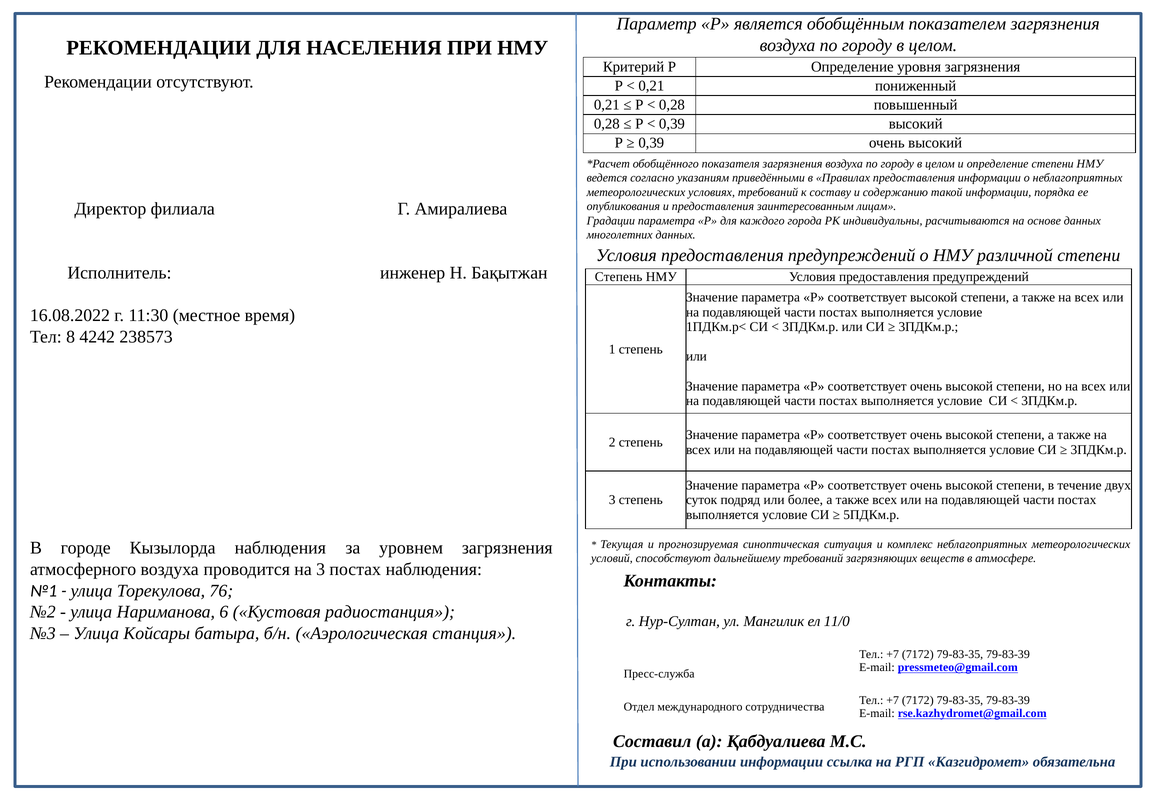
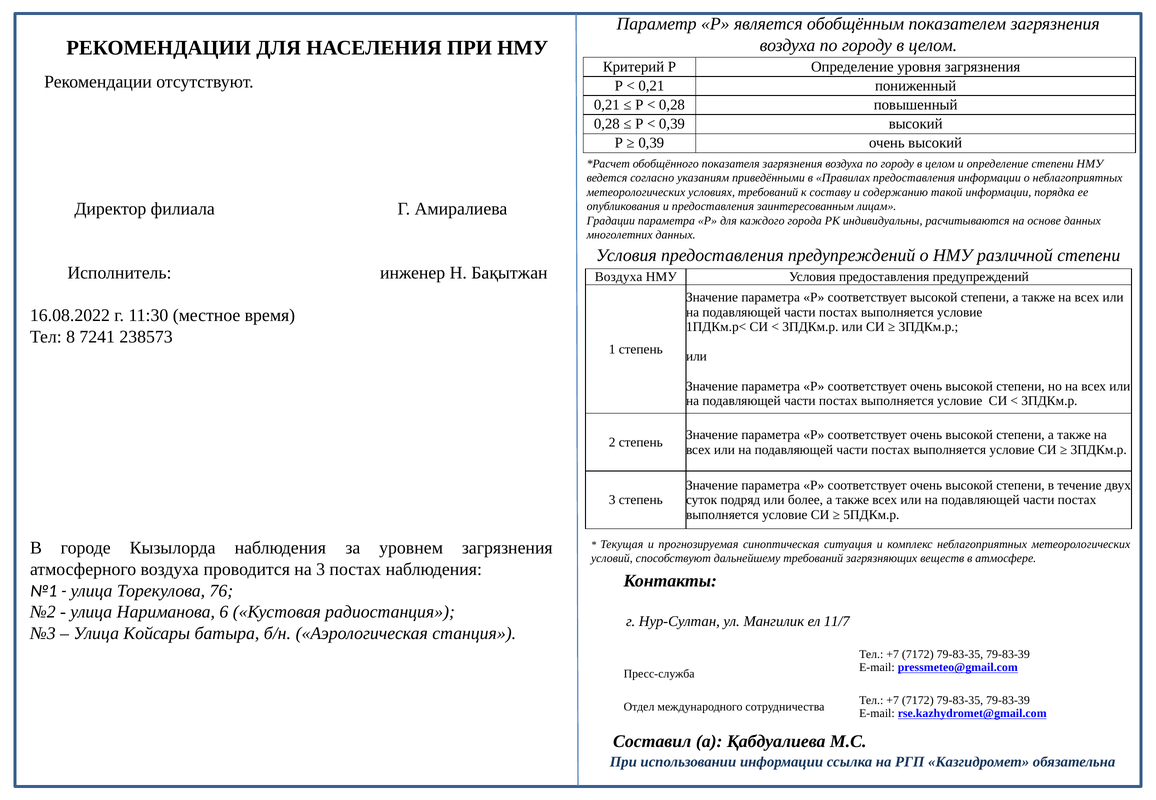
Степень: Степень -> Воздуха (619, 277)
4242: 4242 -> 7241 (97, 337)
11/0: 11/0 -> 11/7 (837, 622)
